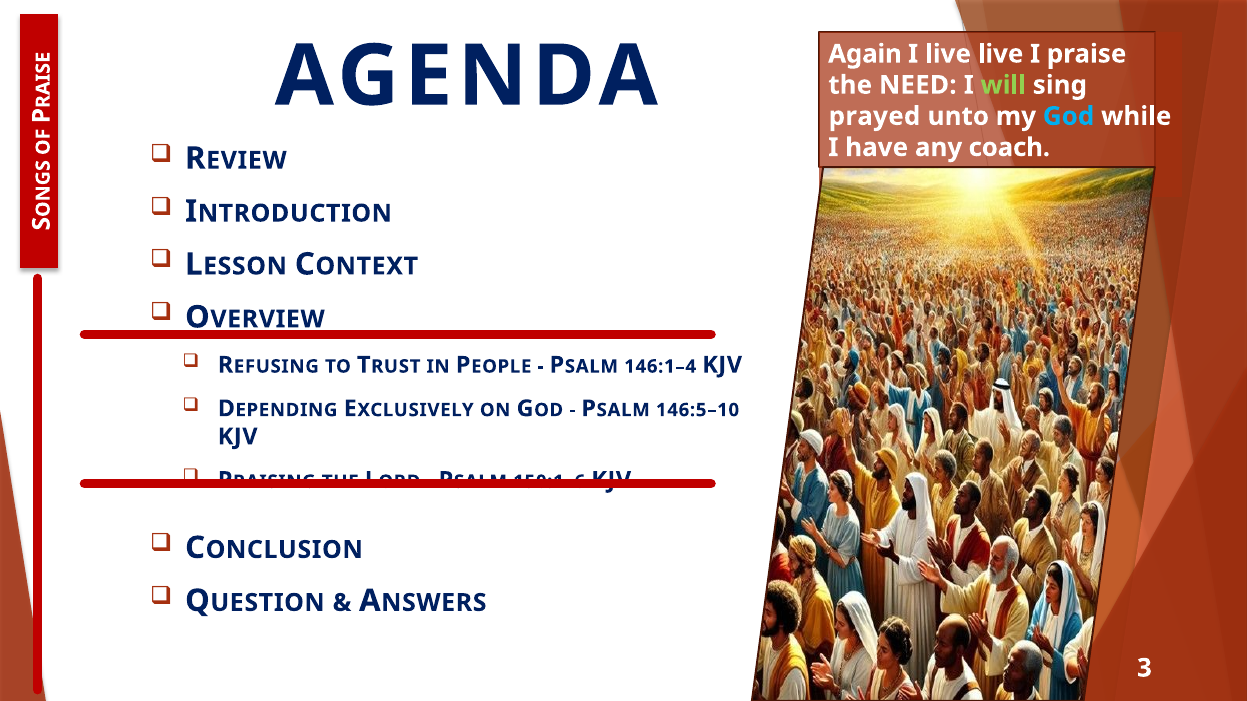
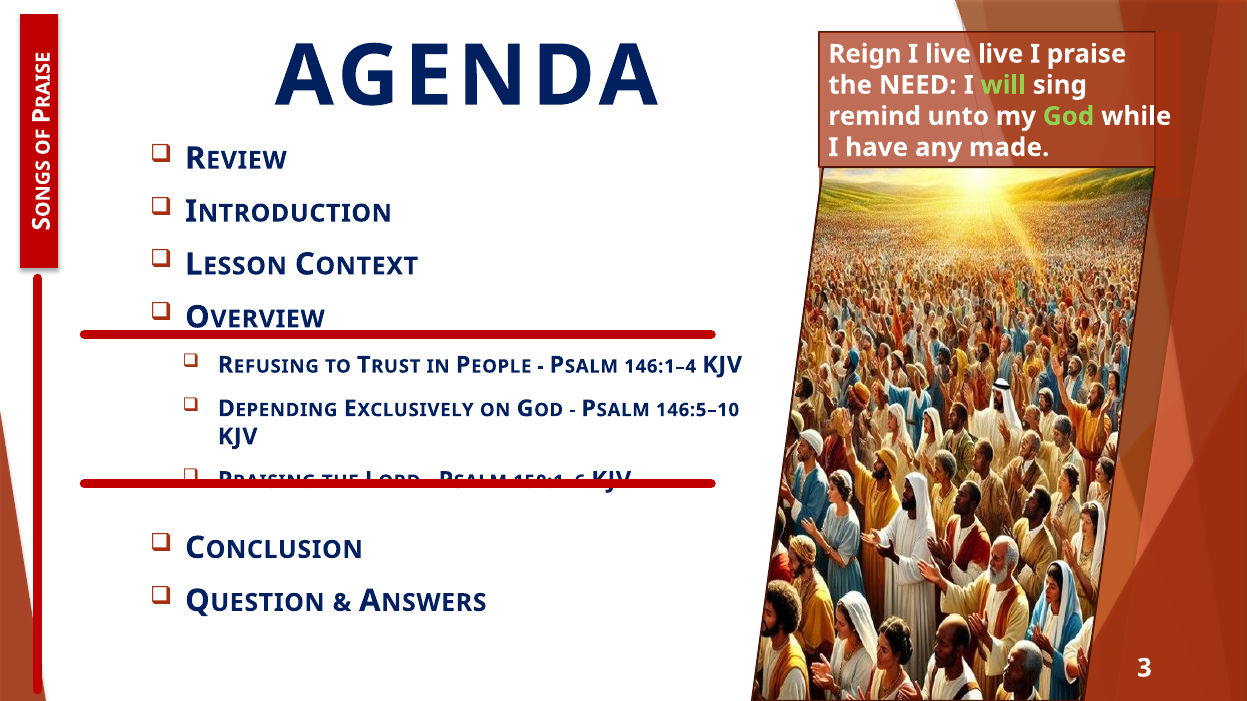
Again: Again -> Reign (865, 54)
prayed: prayed -> remind (875, 116)
God colour: light blue -> light green (1069, 116)
coach: coach -> made (1009, 148)
